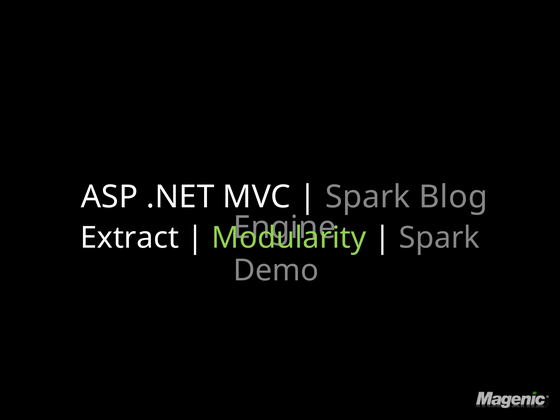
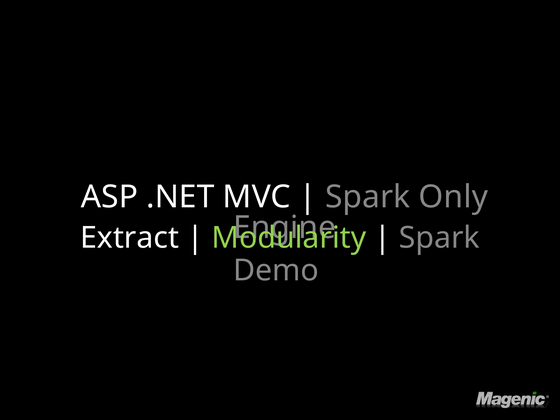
Blog: Blog -> Only (453, 197)
